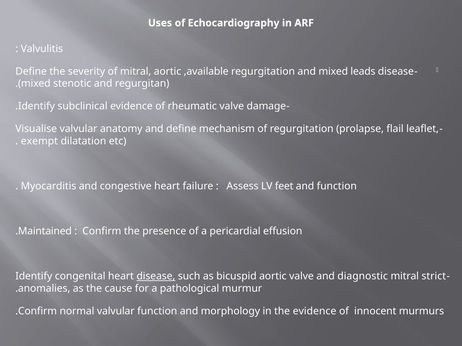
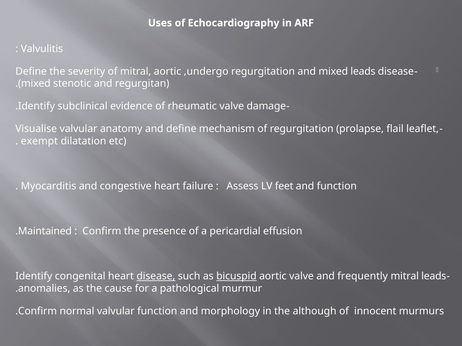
,available: ,available -> ,undergo (206, 71)
bicuspid underline: none -> present (236, 277)
diagnostic: diagnostic -> frequently (363, 277)
mitral strict: strict -> leads (434, 277)
the evidence: evidence -> although (315, 312)
